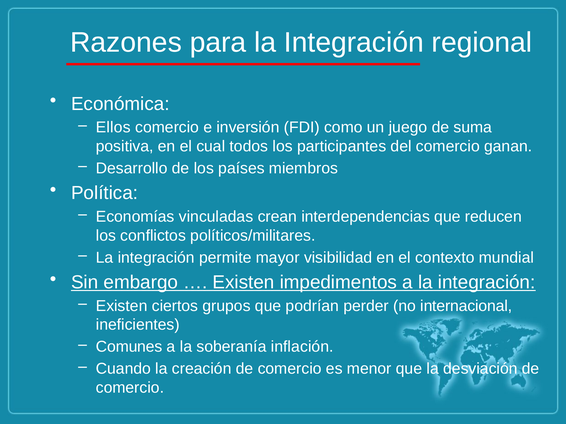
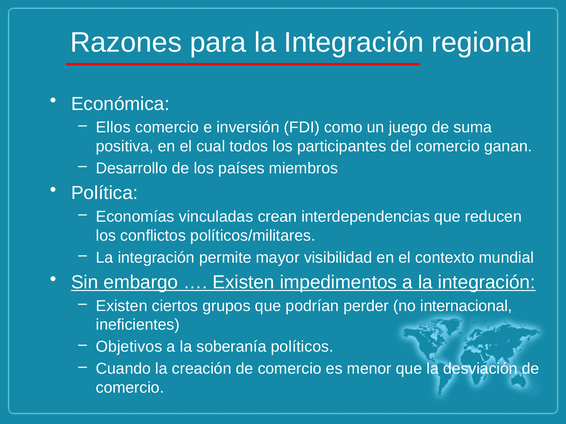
Comunes: Comunes -> Objetivos (129, 347)
inflación: inflación -> políticos (302, 347)
